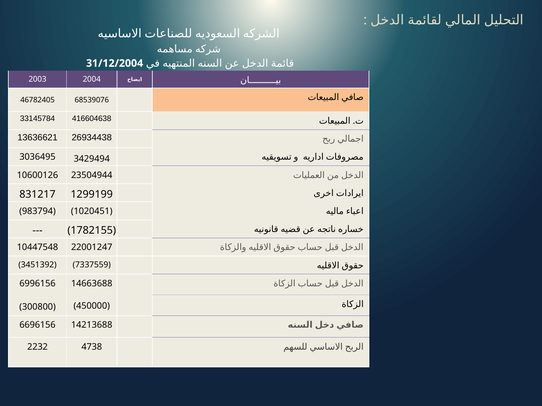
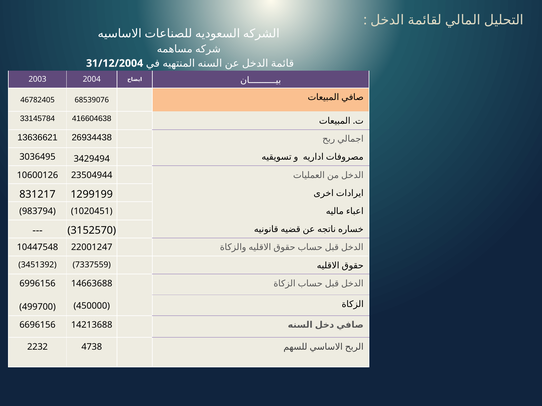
1782155: 1782155 -> 3152570 (92, 231)
300800: 300800 -> 499700 (38, 307)
